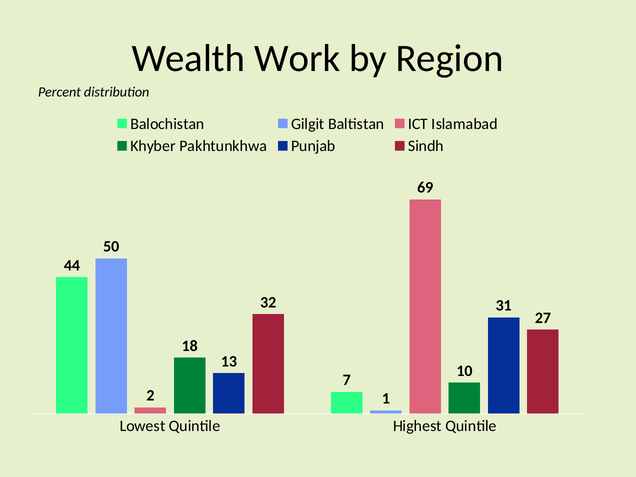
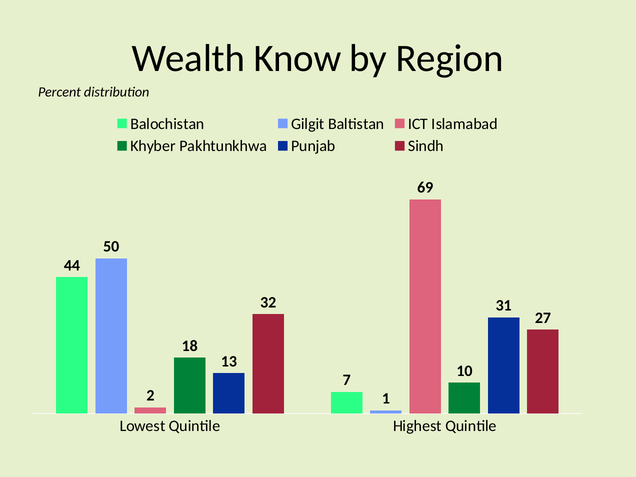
Work: Work -> Know (297, 58)
